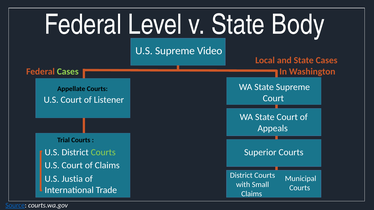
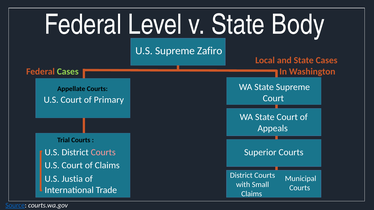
Video: Video -> Zafiro (210, 51)
Listener: Listener -> Primary (109, 100)
Courts colour: light green -> pink (103, 153)
